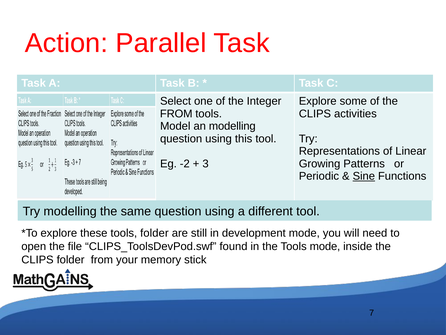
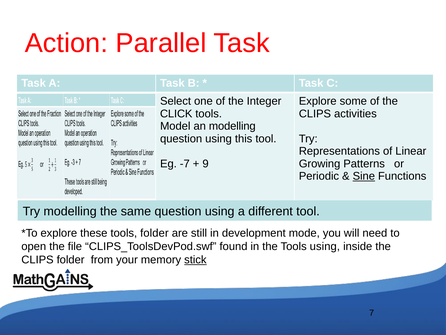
FROM: FROM -> CLICK (176, 114)
-2: -2 -> -7 (185, 164)
3: 3 -> 9 (206, 164)
Tools mode: mode -> using (325, 246)
stick underline: none -> present (195, 259)
